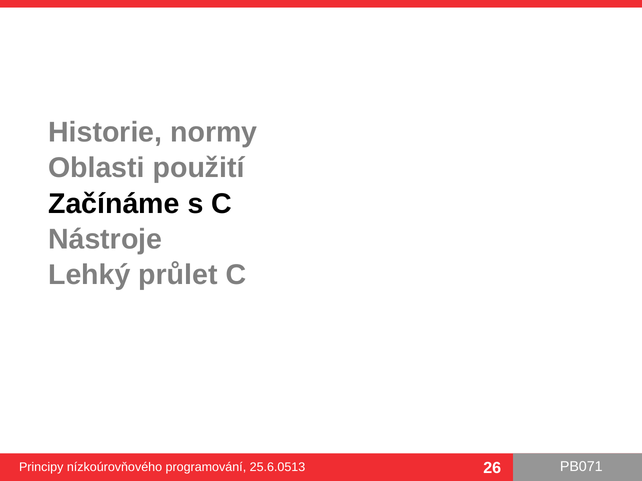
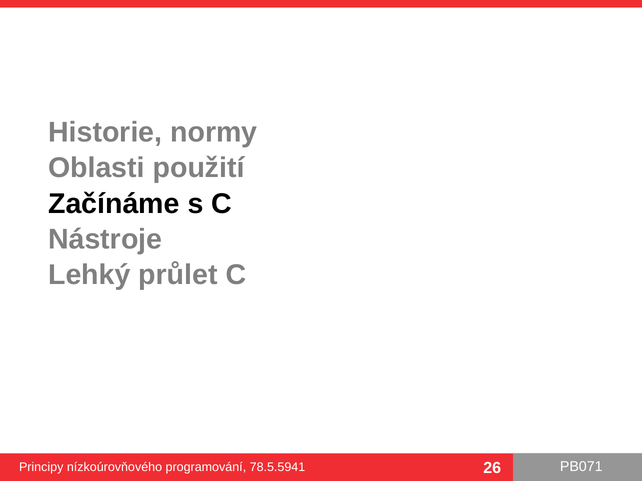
25.6.0513: 25.6.0513 -> 78.5.5941 (277, 468)
